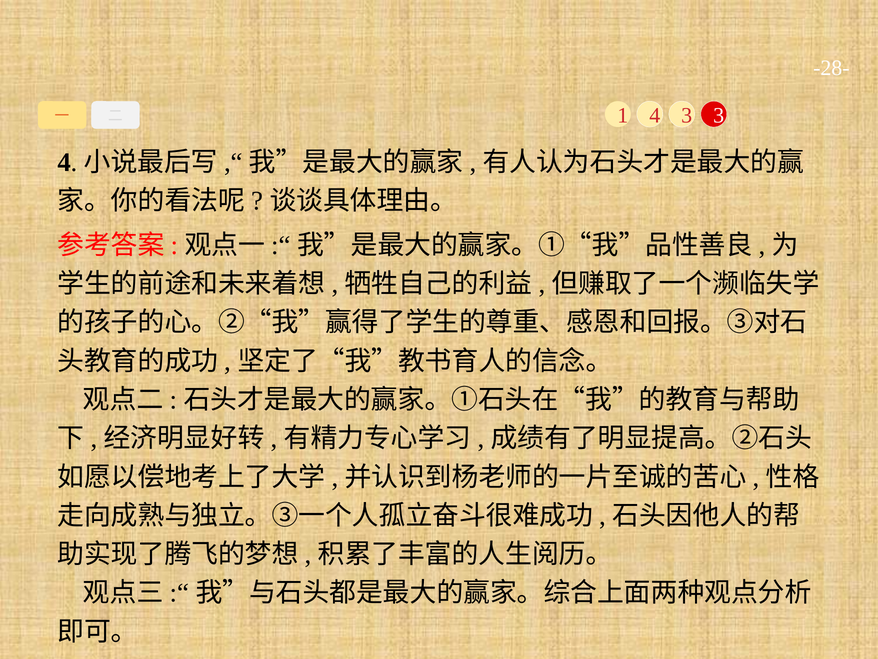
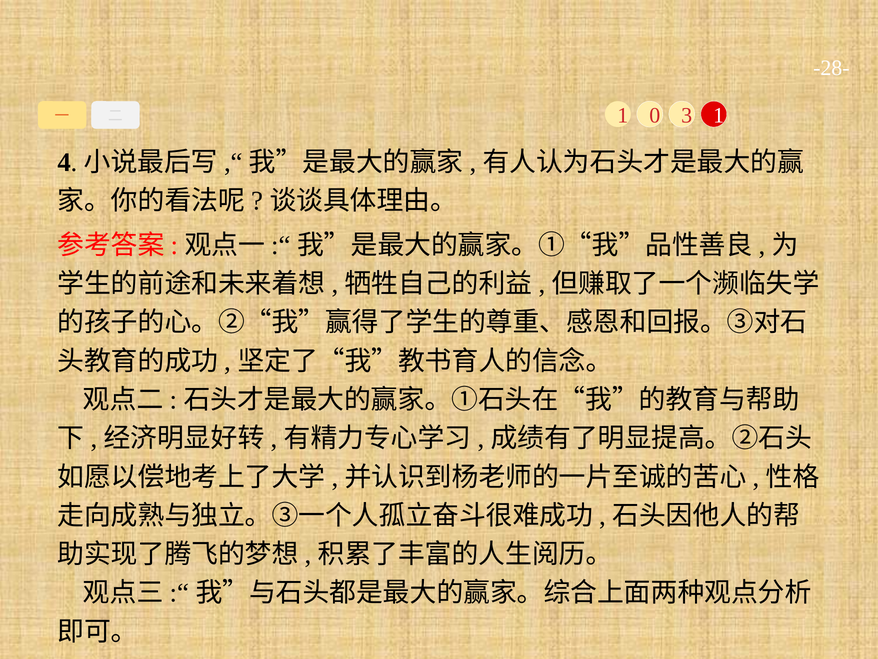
4: 4 -> 0 (655, 116)
3 3: 3 -> 1 (719, 116)
